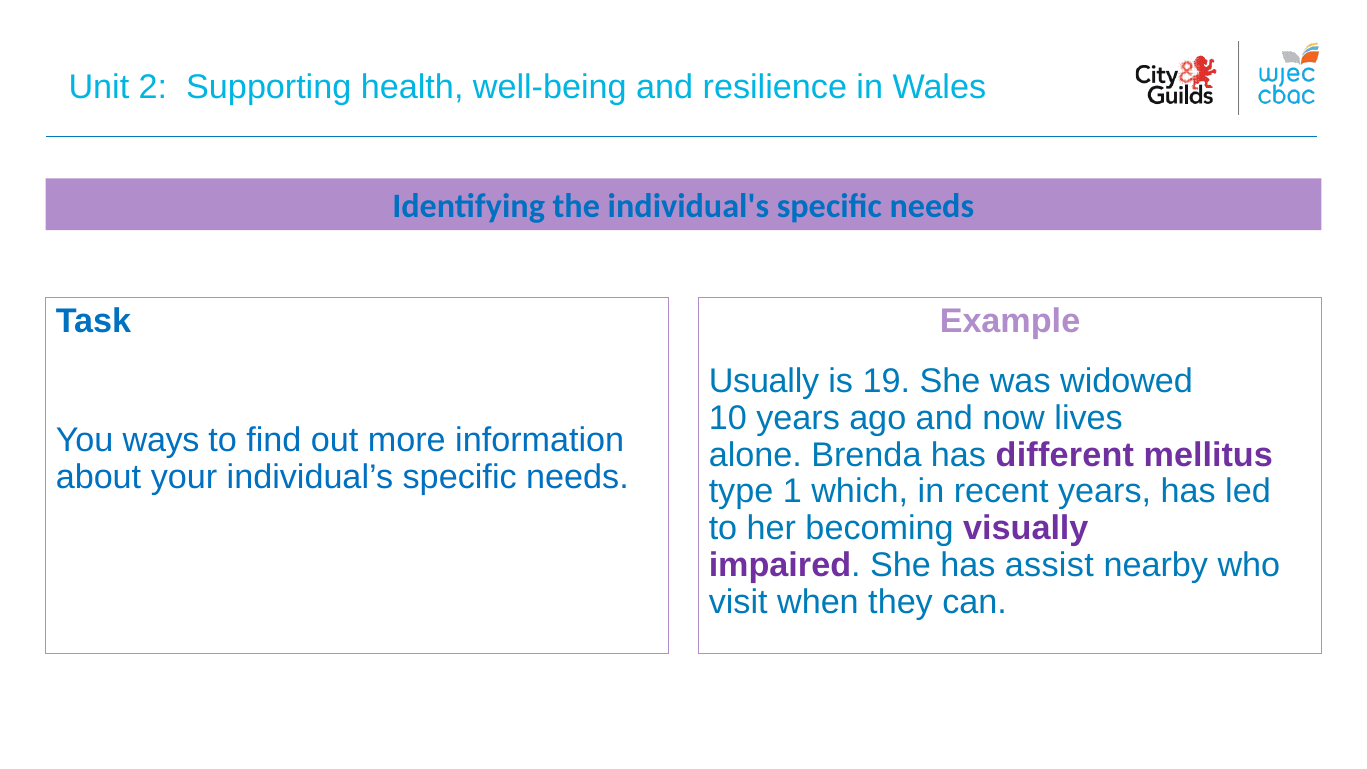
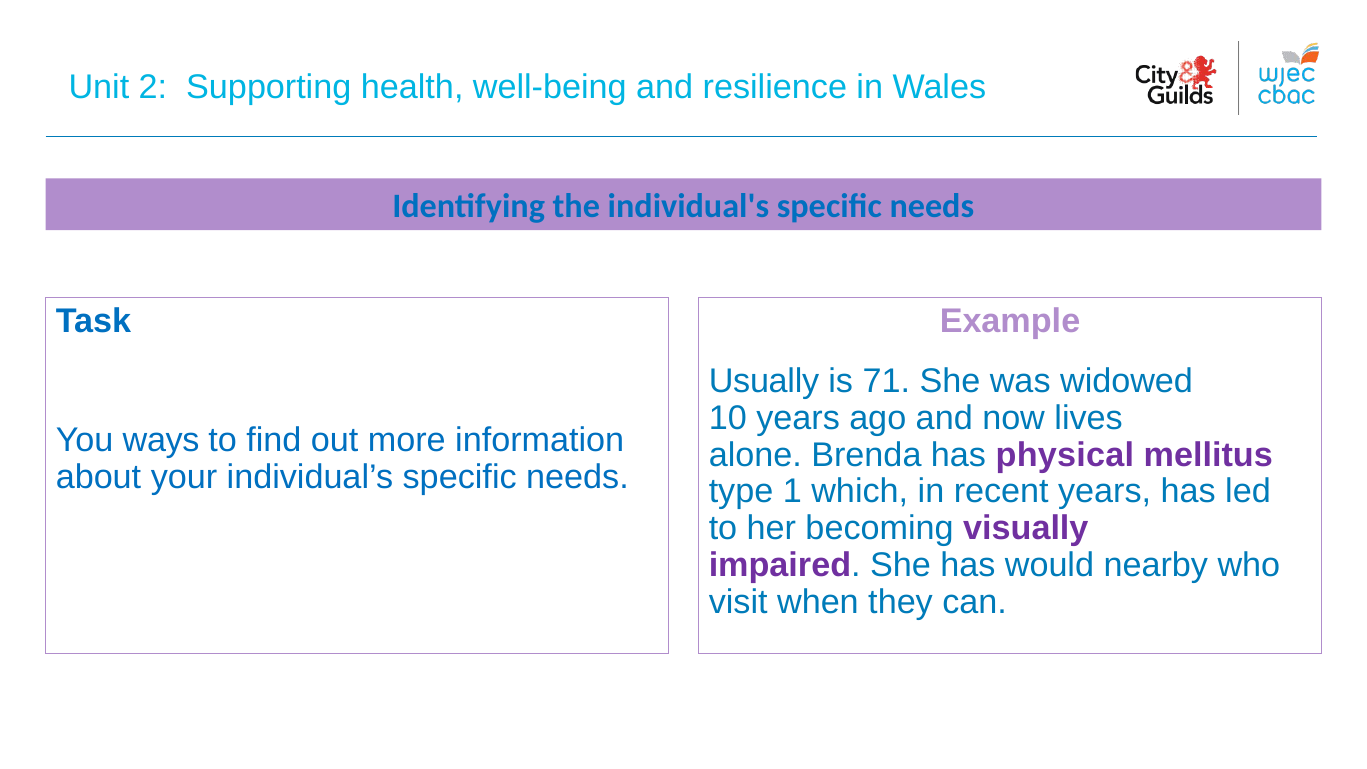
19: 19 -> 71 (886, 381)
different: different -> physical (1065, 455)
assist: assist -> would (1049, 565)
